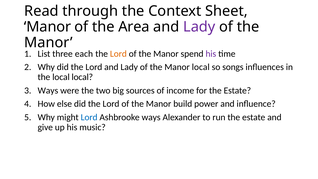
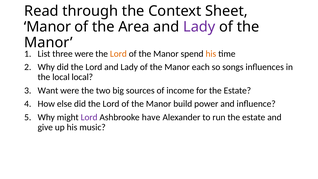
three each: each -> were (84, 54)
his colour: purple -> orange (211, 54)
Manor local: local -> each (201, 67)
Ways: Ways -> Want (48, 90)
Lord colour: blue -> purple (89, 117)
Ashbrooke ways: ways -> have (151, 117)
